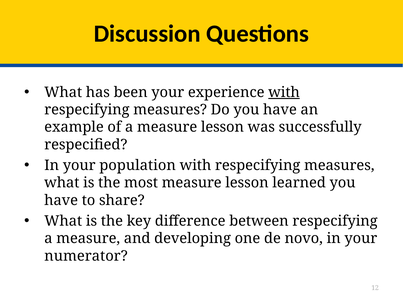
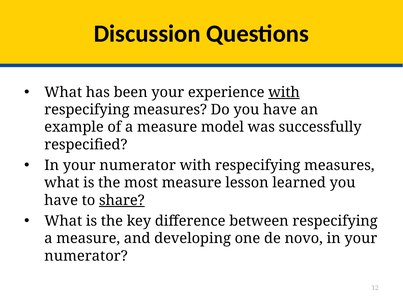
a measure lesson: lesson -> model (222, 127)
population: population -> numerator (138, 166)
share underline: none -> present (122, 200)
